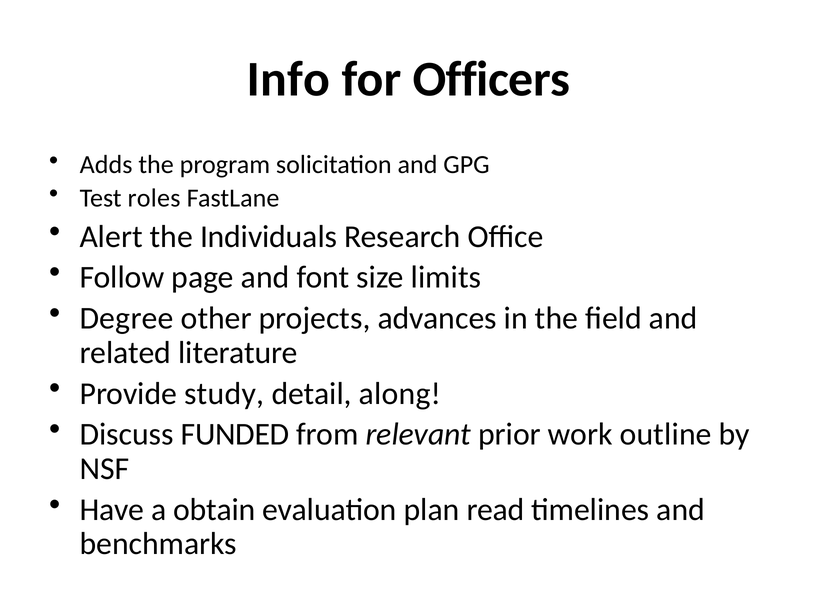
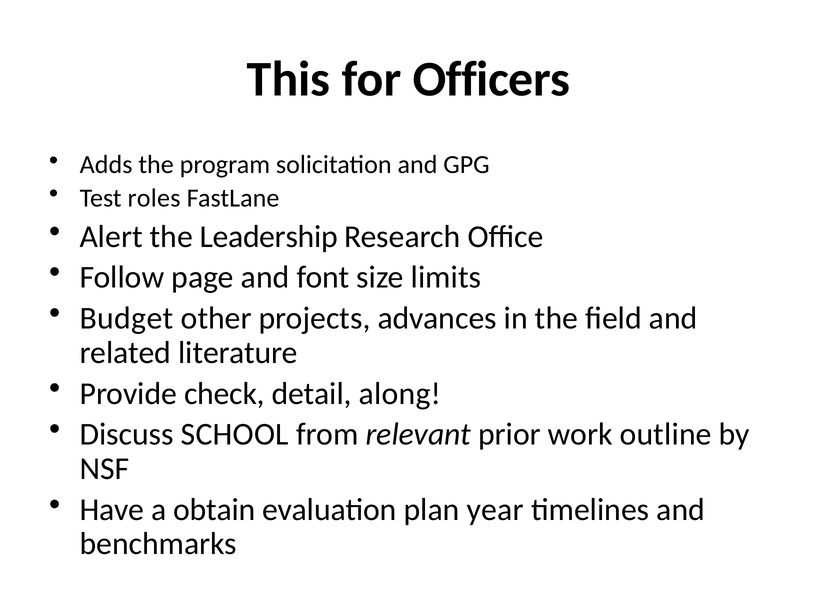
Info: Info -> This (289, 79)
Individuals: Individuals -> Leadership (269, 237)
Degree: Degree -> Budget (127, 318)
study: study -> check (225, 393)
FUNDED: FUNDED -> SCHOOL (235, 434)
read: read -> year (495, 509)
